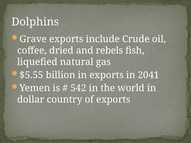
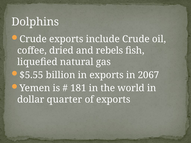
Grave: Grave -> Crude (33, 39)
2041: 2041 -> 2067 (148, 75)
542: 542 -> 181 (78, 88)
country: country -> quarter (64, 100)
